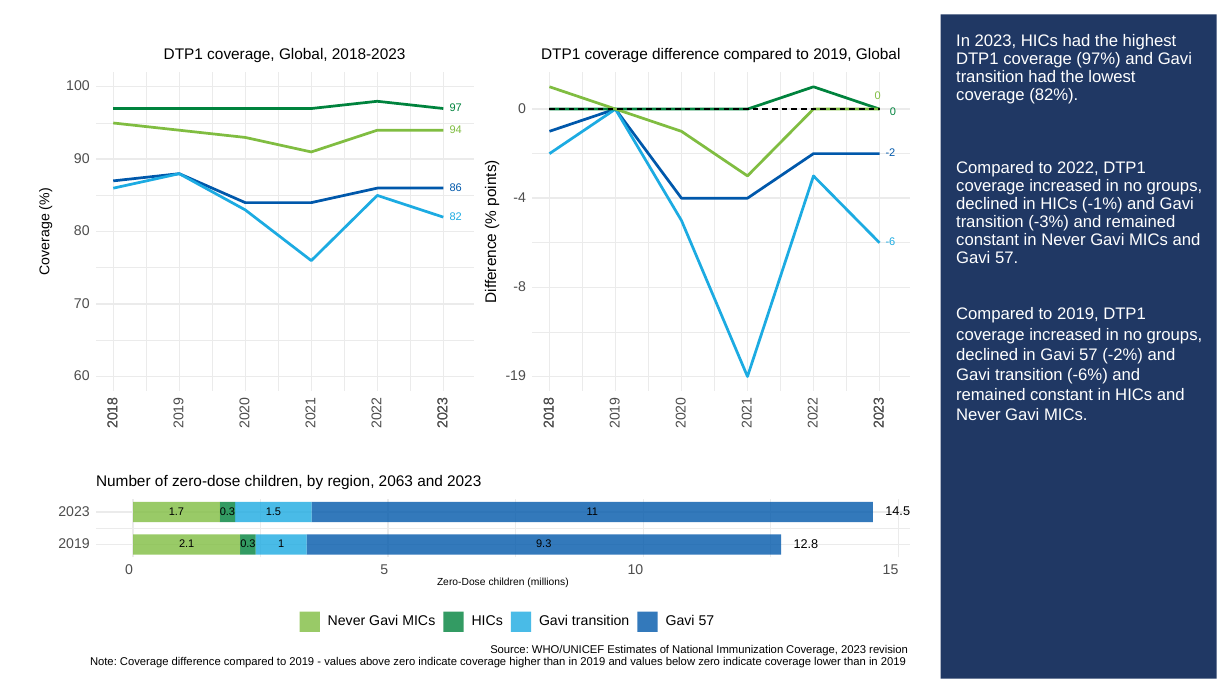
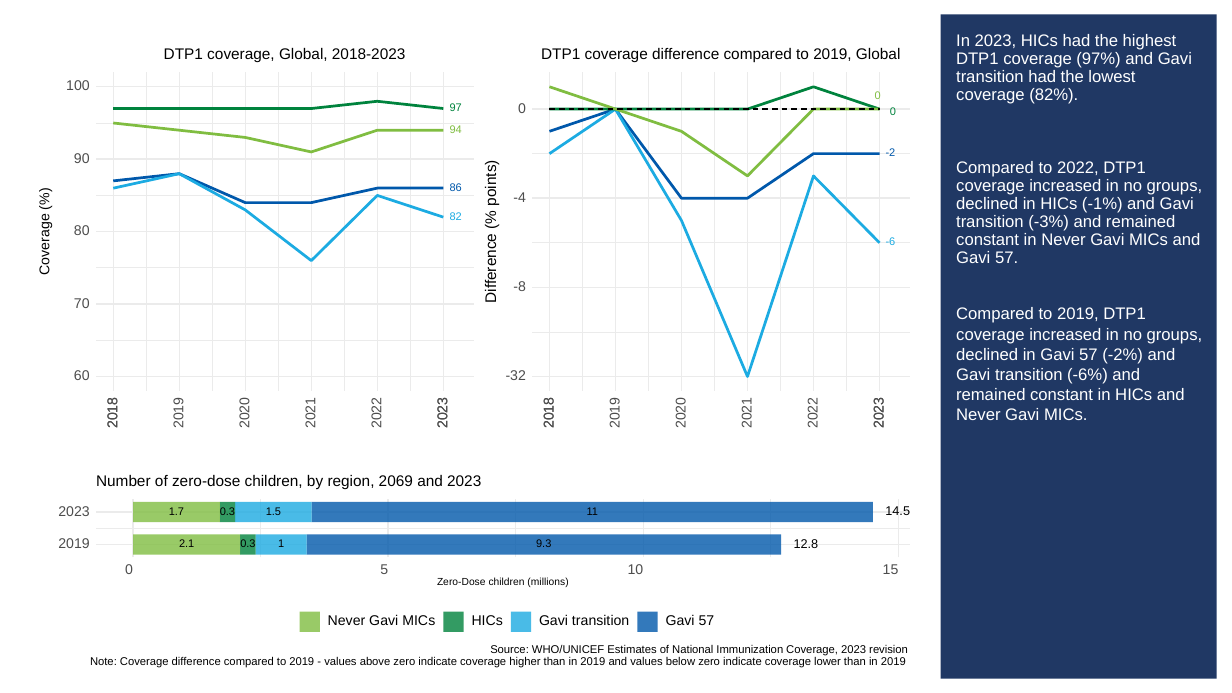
-19: -19 -> -32 (516, 376)
2063: 2063 -> 2069 (396, 481)
